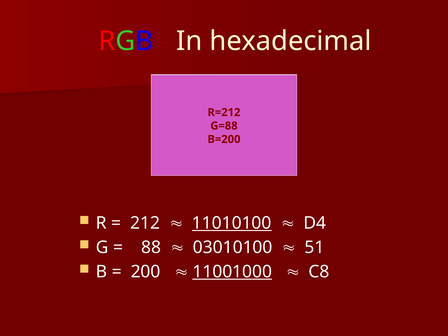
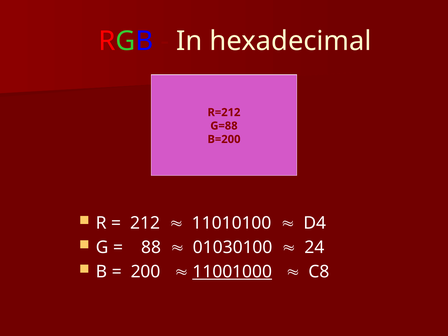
11010100 underline: present -> none (232, 223)
03010100: 03010100 -> 01030100 (233, 247)
51: 51 -> 24 (314, 247)
